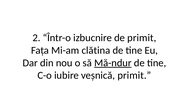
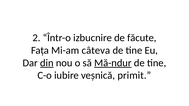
de primit: primit -> făcute (142, 38)
clătina: clătina -> câteva (96, 50)
din underline: none -> present (47, 63)
